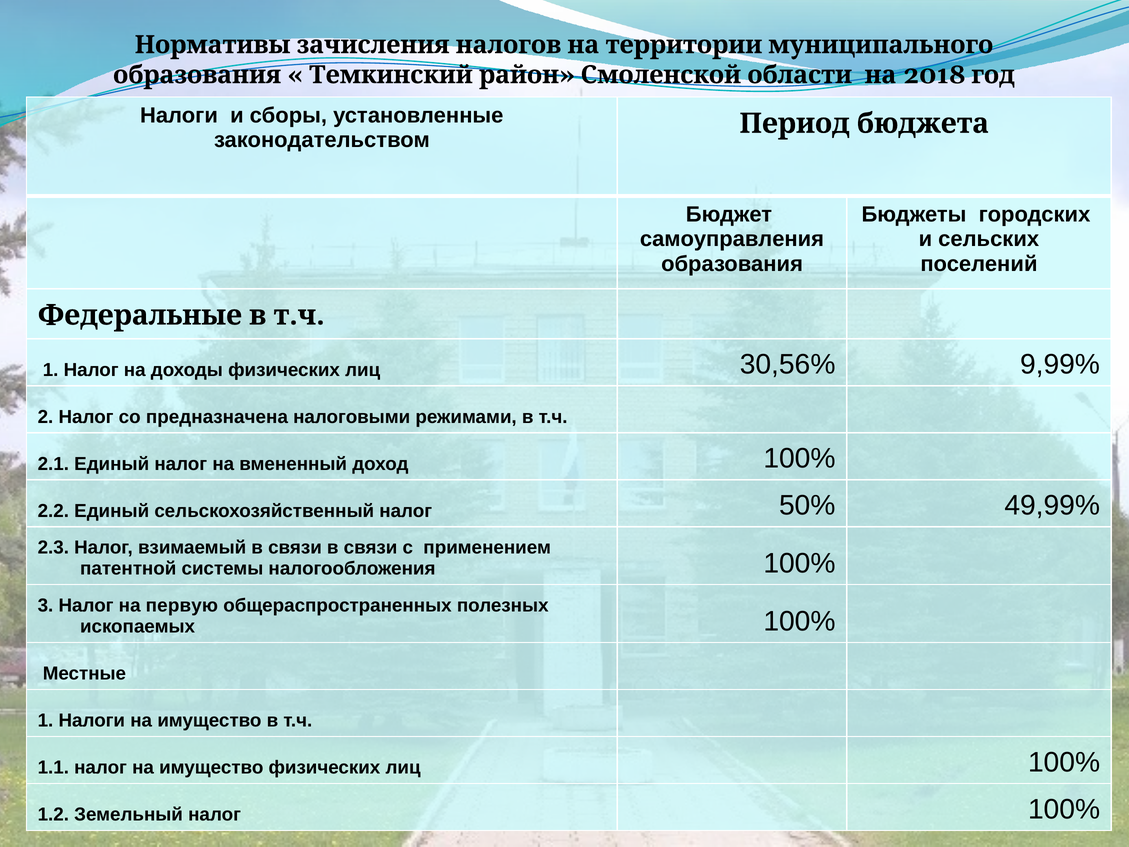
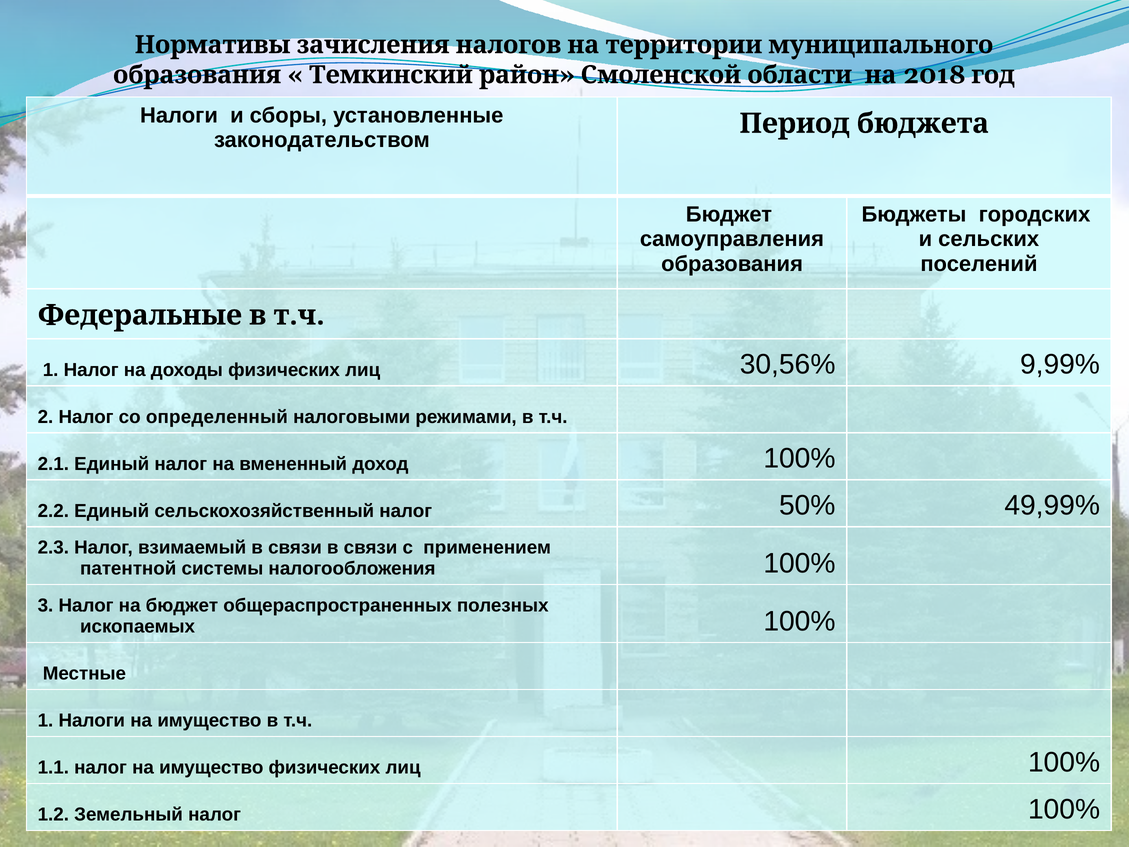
предназначена: предназначена -> определенный (217, 417)
на первую: первую -> бюджет (182, 605)
